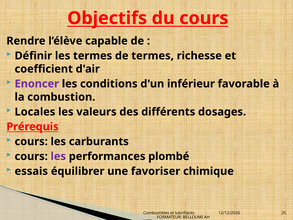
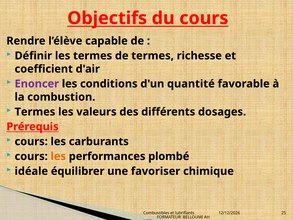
inférieur: inférieur -> quantité (191, 84)
Locales: Locales -> Termes (35, 112)
les colour: purple -> orange (58, 156)
essais: essais -> idéale (31, 171)
